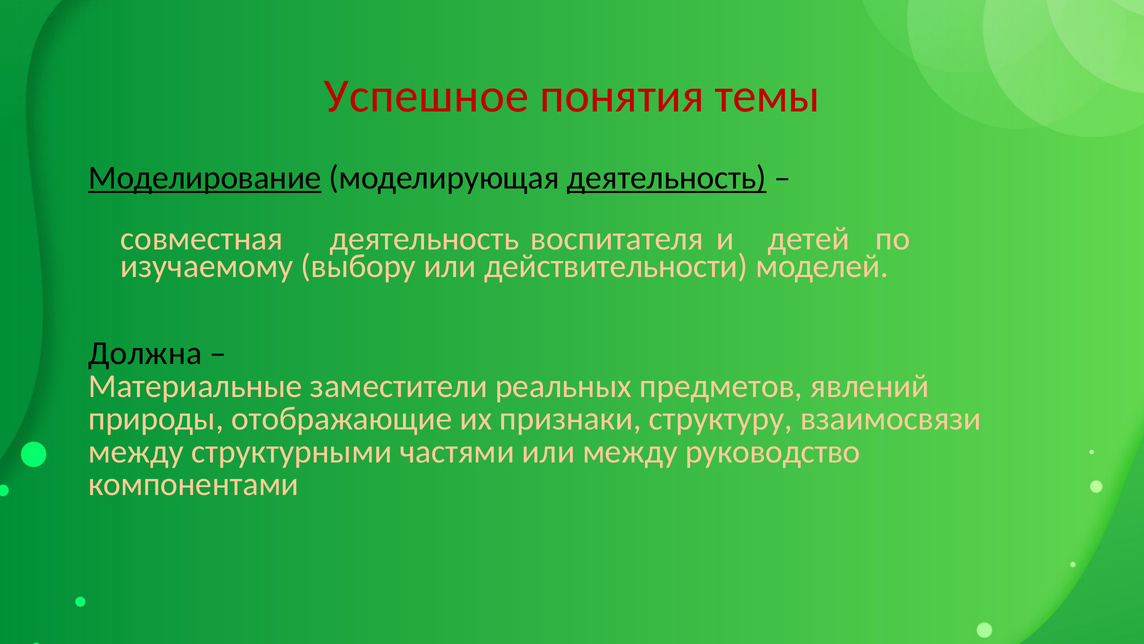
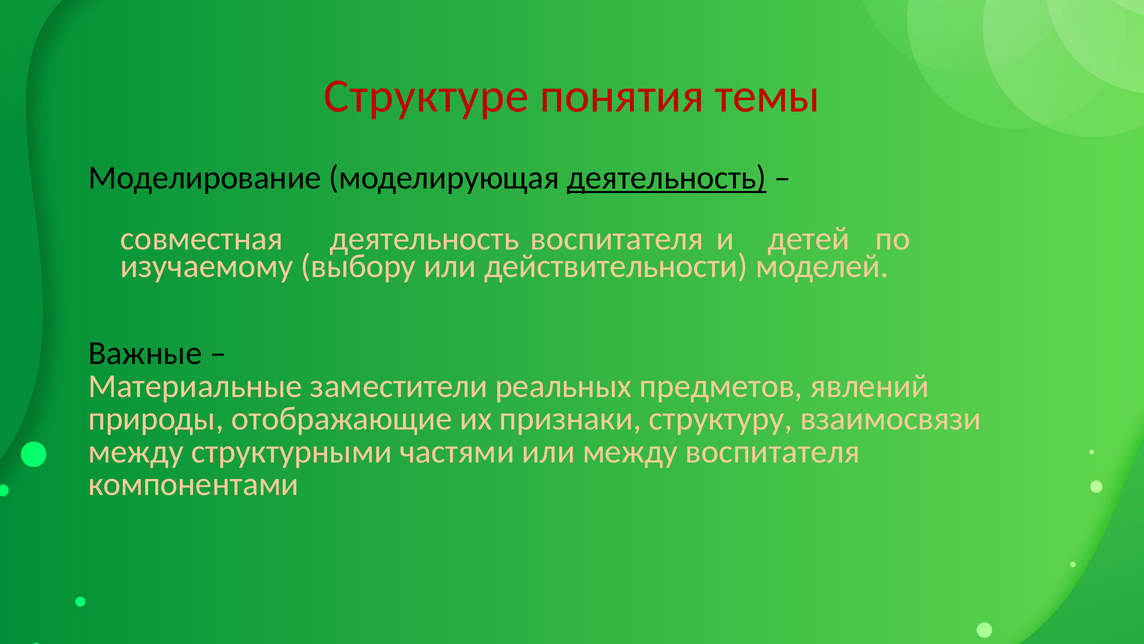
Успешное: Успешное -> Структуре (426, 96)
Моделирование underline: present -> none (205, 178)
Должна: Должна -> Важные (145, 353)
между руководство: руководство -> воспитателя (773, 451)
